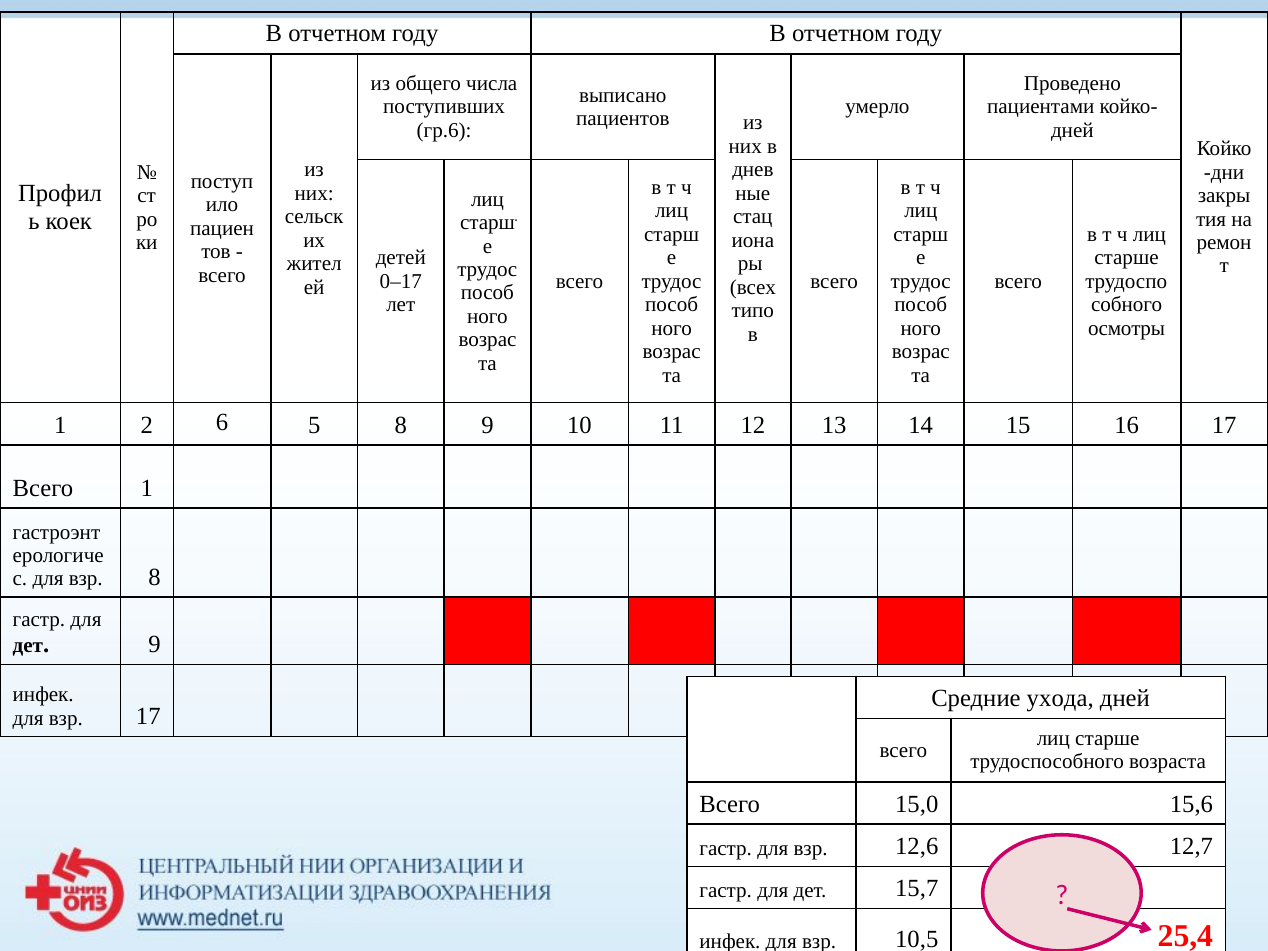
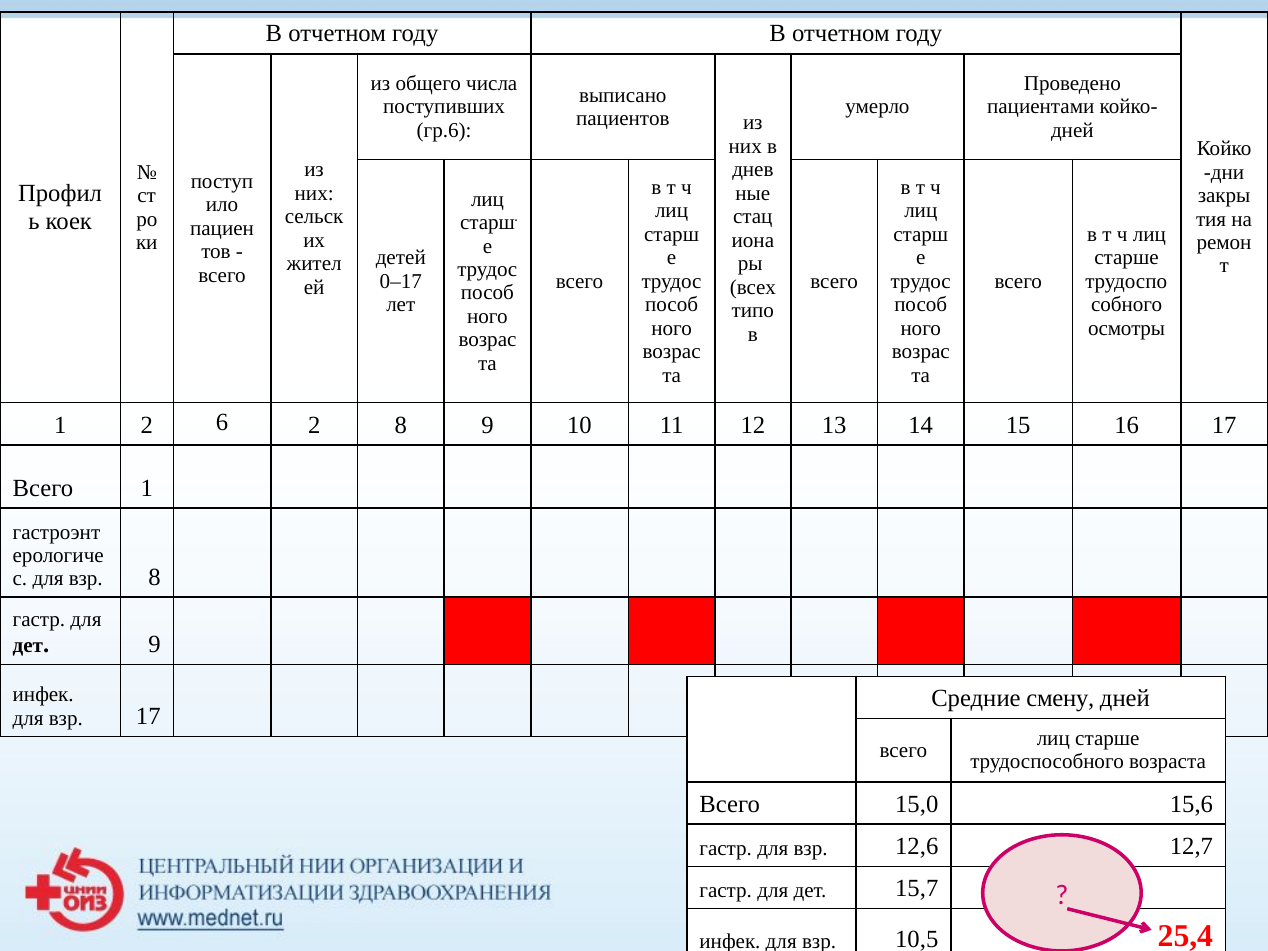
6 5: 5 -> 2 (314, 425)
ухода: ухода -> смену (1060, 699)
